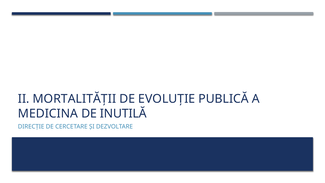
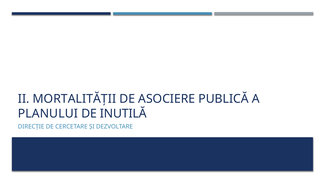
EVOLUȚIE: EVOLUȚIE -> ASOCIERE (167, 99)
MEDICINA: MEDICINA -> PLANULUI (48, 113)
